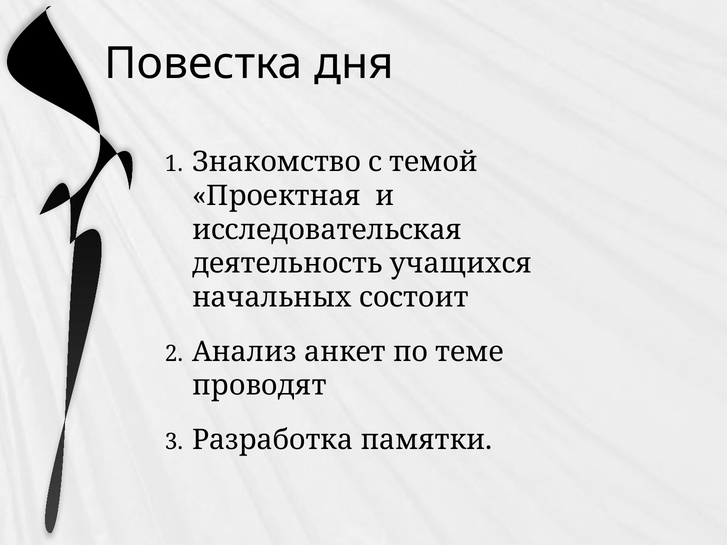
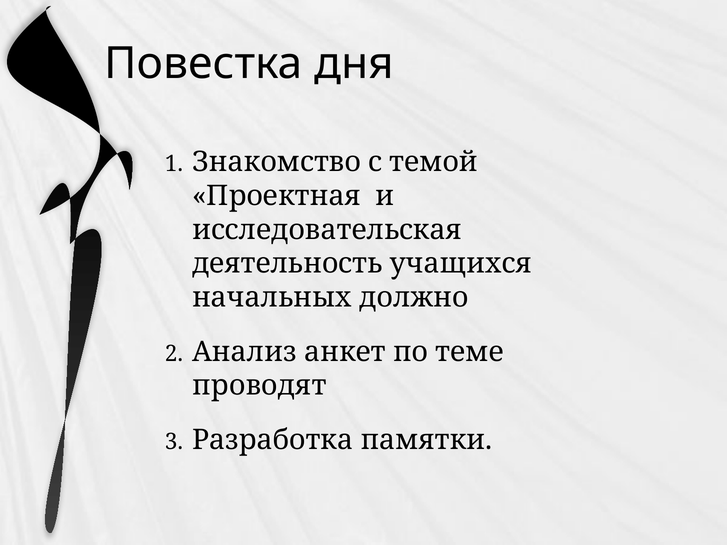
состоит: состоит -> должно (414, 298)
